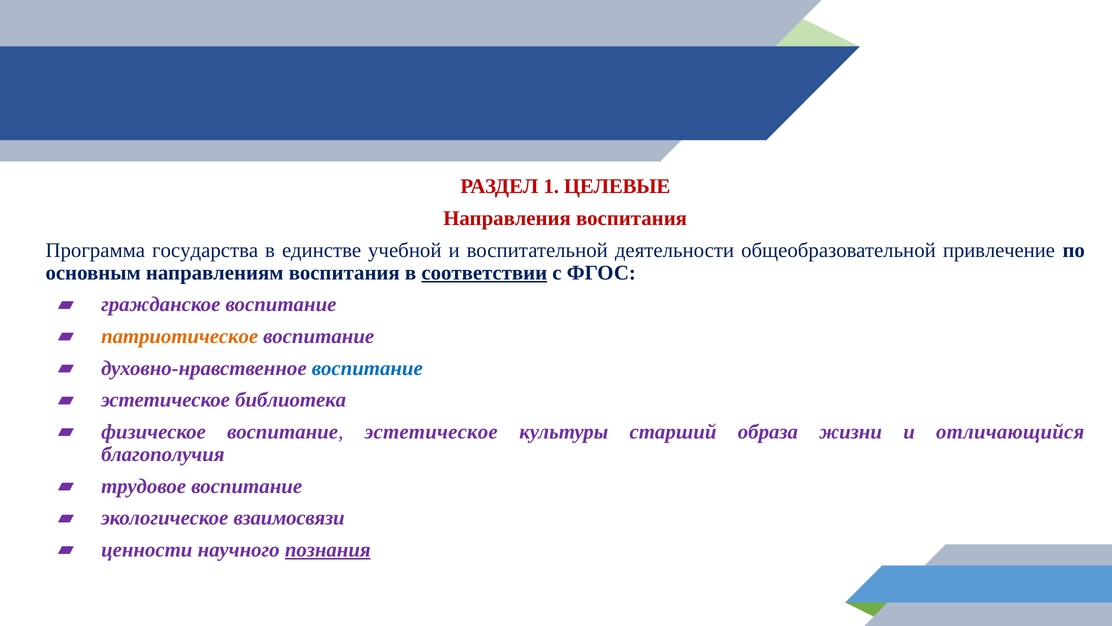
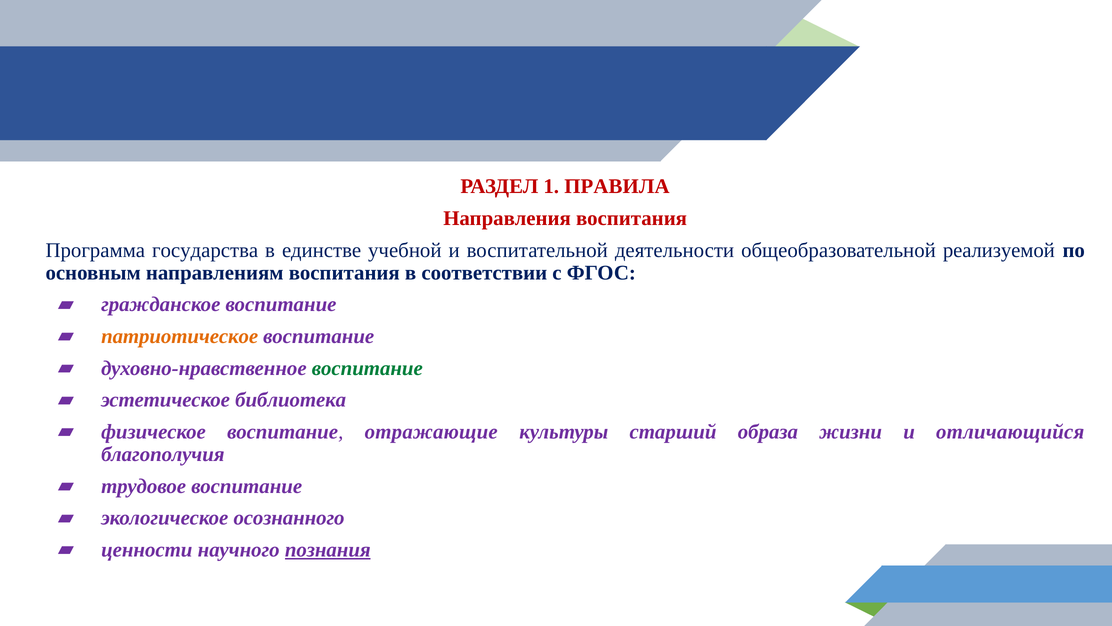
ЦЕЛЕВЫЕ: ЦЕЛЕВЫЕ -> ПРАВИЛА (617, 186)
привлечение: привлечение -> реализуемой (999, 250)
соответствии underline: present -> none (484, 273)
воспитание colour: blue -> green (367, 368)
воспитание эстетическое: эстетическое -> отражающие (431, 431)
взаимосвязи: взаимосвязи -> осознанного (289, 518)
